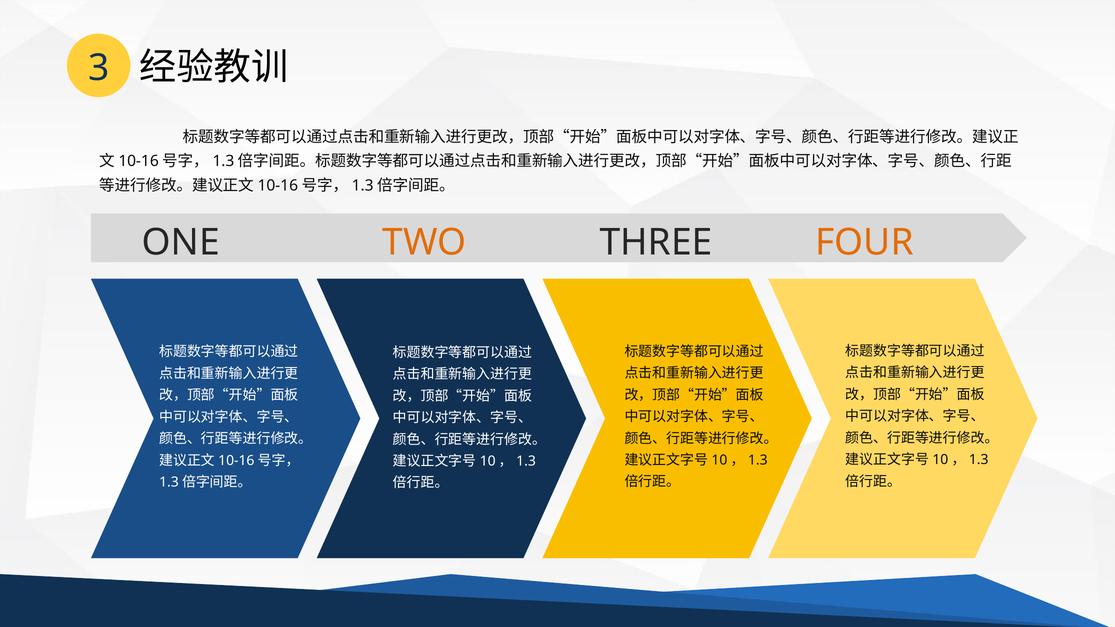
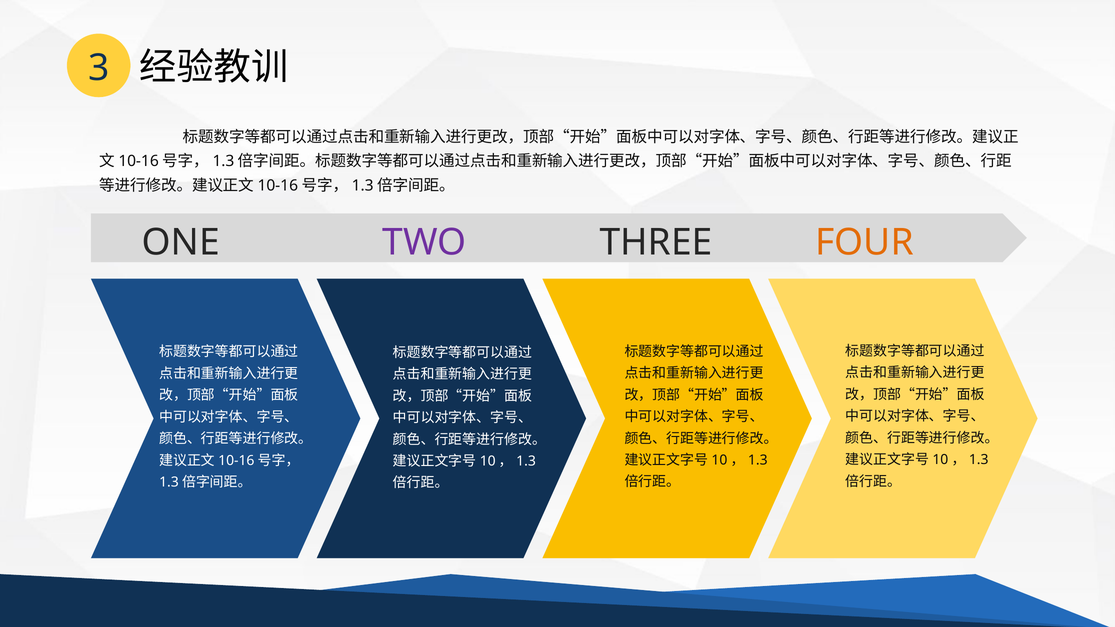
TWO colour: orange -> purple (424, 243)
